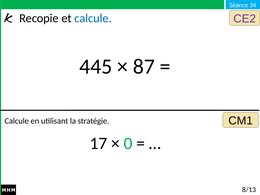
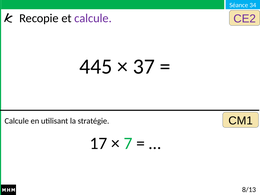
calcule colour: blue -> purple (93, 18)
87: 87 -> 37 (144, 67)
0: 0 -> 7 (128, 143)
